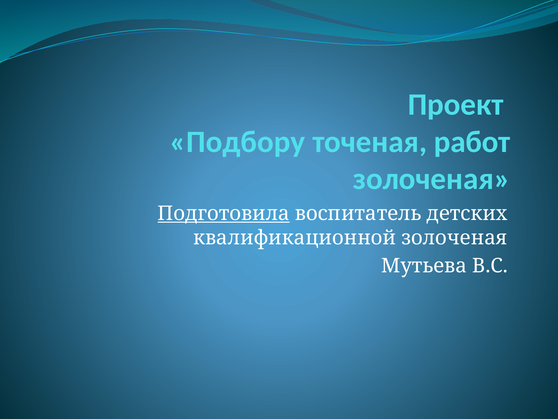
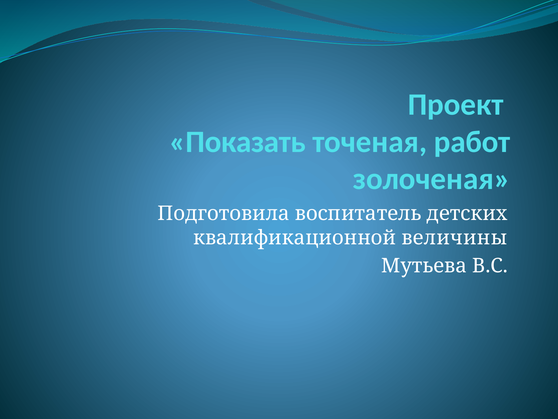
Подбору: Подбору -> Показать (238, 142)
Подготовила underline: present -> none (224, 213)
квалификационной золоченая: золоченая -> величины (454, 237)
